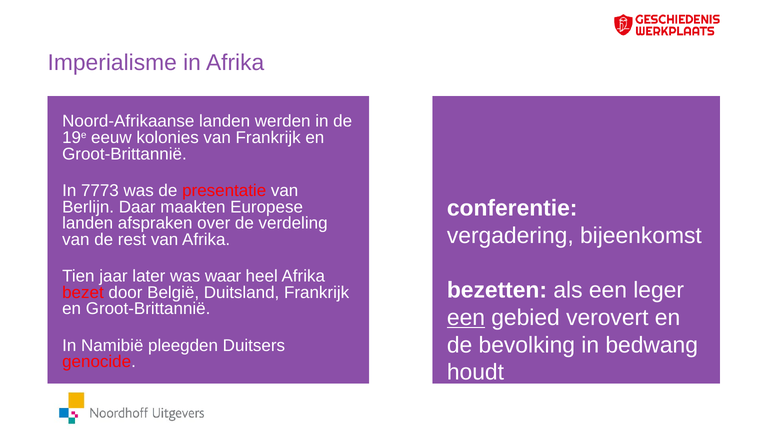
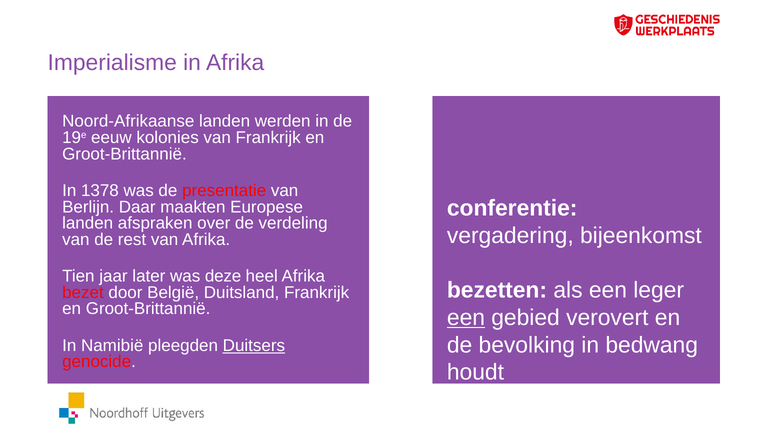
7773: 7773 -> 1378 (100, 191)
waar: waar -> deze (223, 276)
Duitsers underline: none -> present (254, 346)
